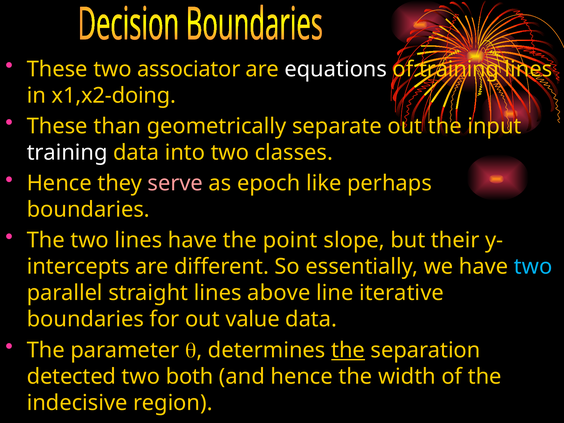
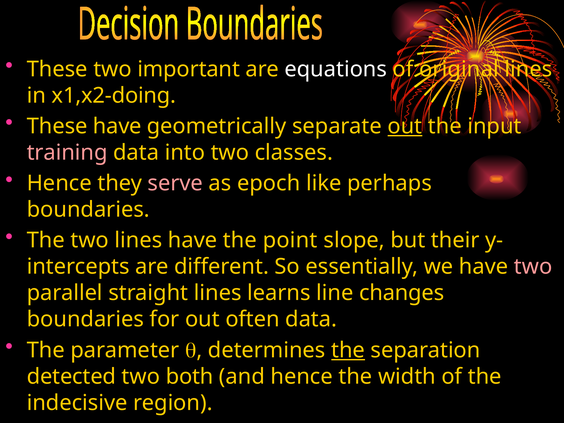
associator: associator -> important (189, 69)
of training: training -> original (459, 69)
These than: than -> have (117, 126)
out underline: none -> present (405, 126)
training colour: white -> pink (67, 153)
two colour: light blue -> pink (533, 267)
above: above -> learns (279, 293)
iterative: iterative -> changes (402, 293)
value: value -> often (253, 319)
